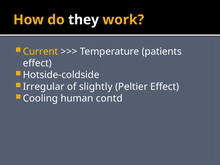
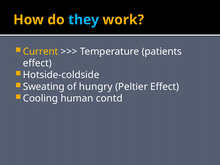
they colour: white -> light blue (84, 20)
Irregular: Irregular -> Sweating (44, 87)
slightly: slightly -> hungry (96, 87)
